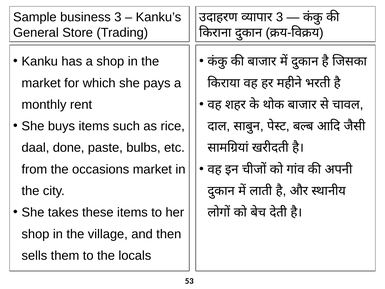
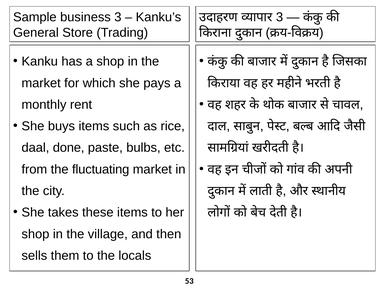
occasions: occasions -> fluctuating (101, 169)
